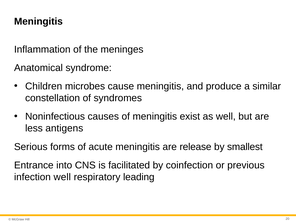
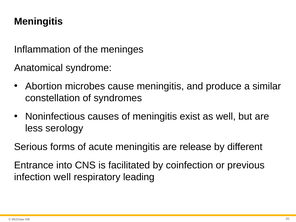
Children: Children -> Abortion (44, 86)
antigens: antigens -> serology (64, 128)
smallest: smallest -> different (245, 147)
